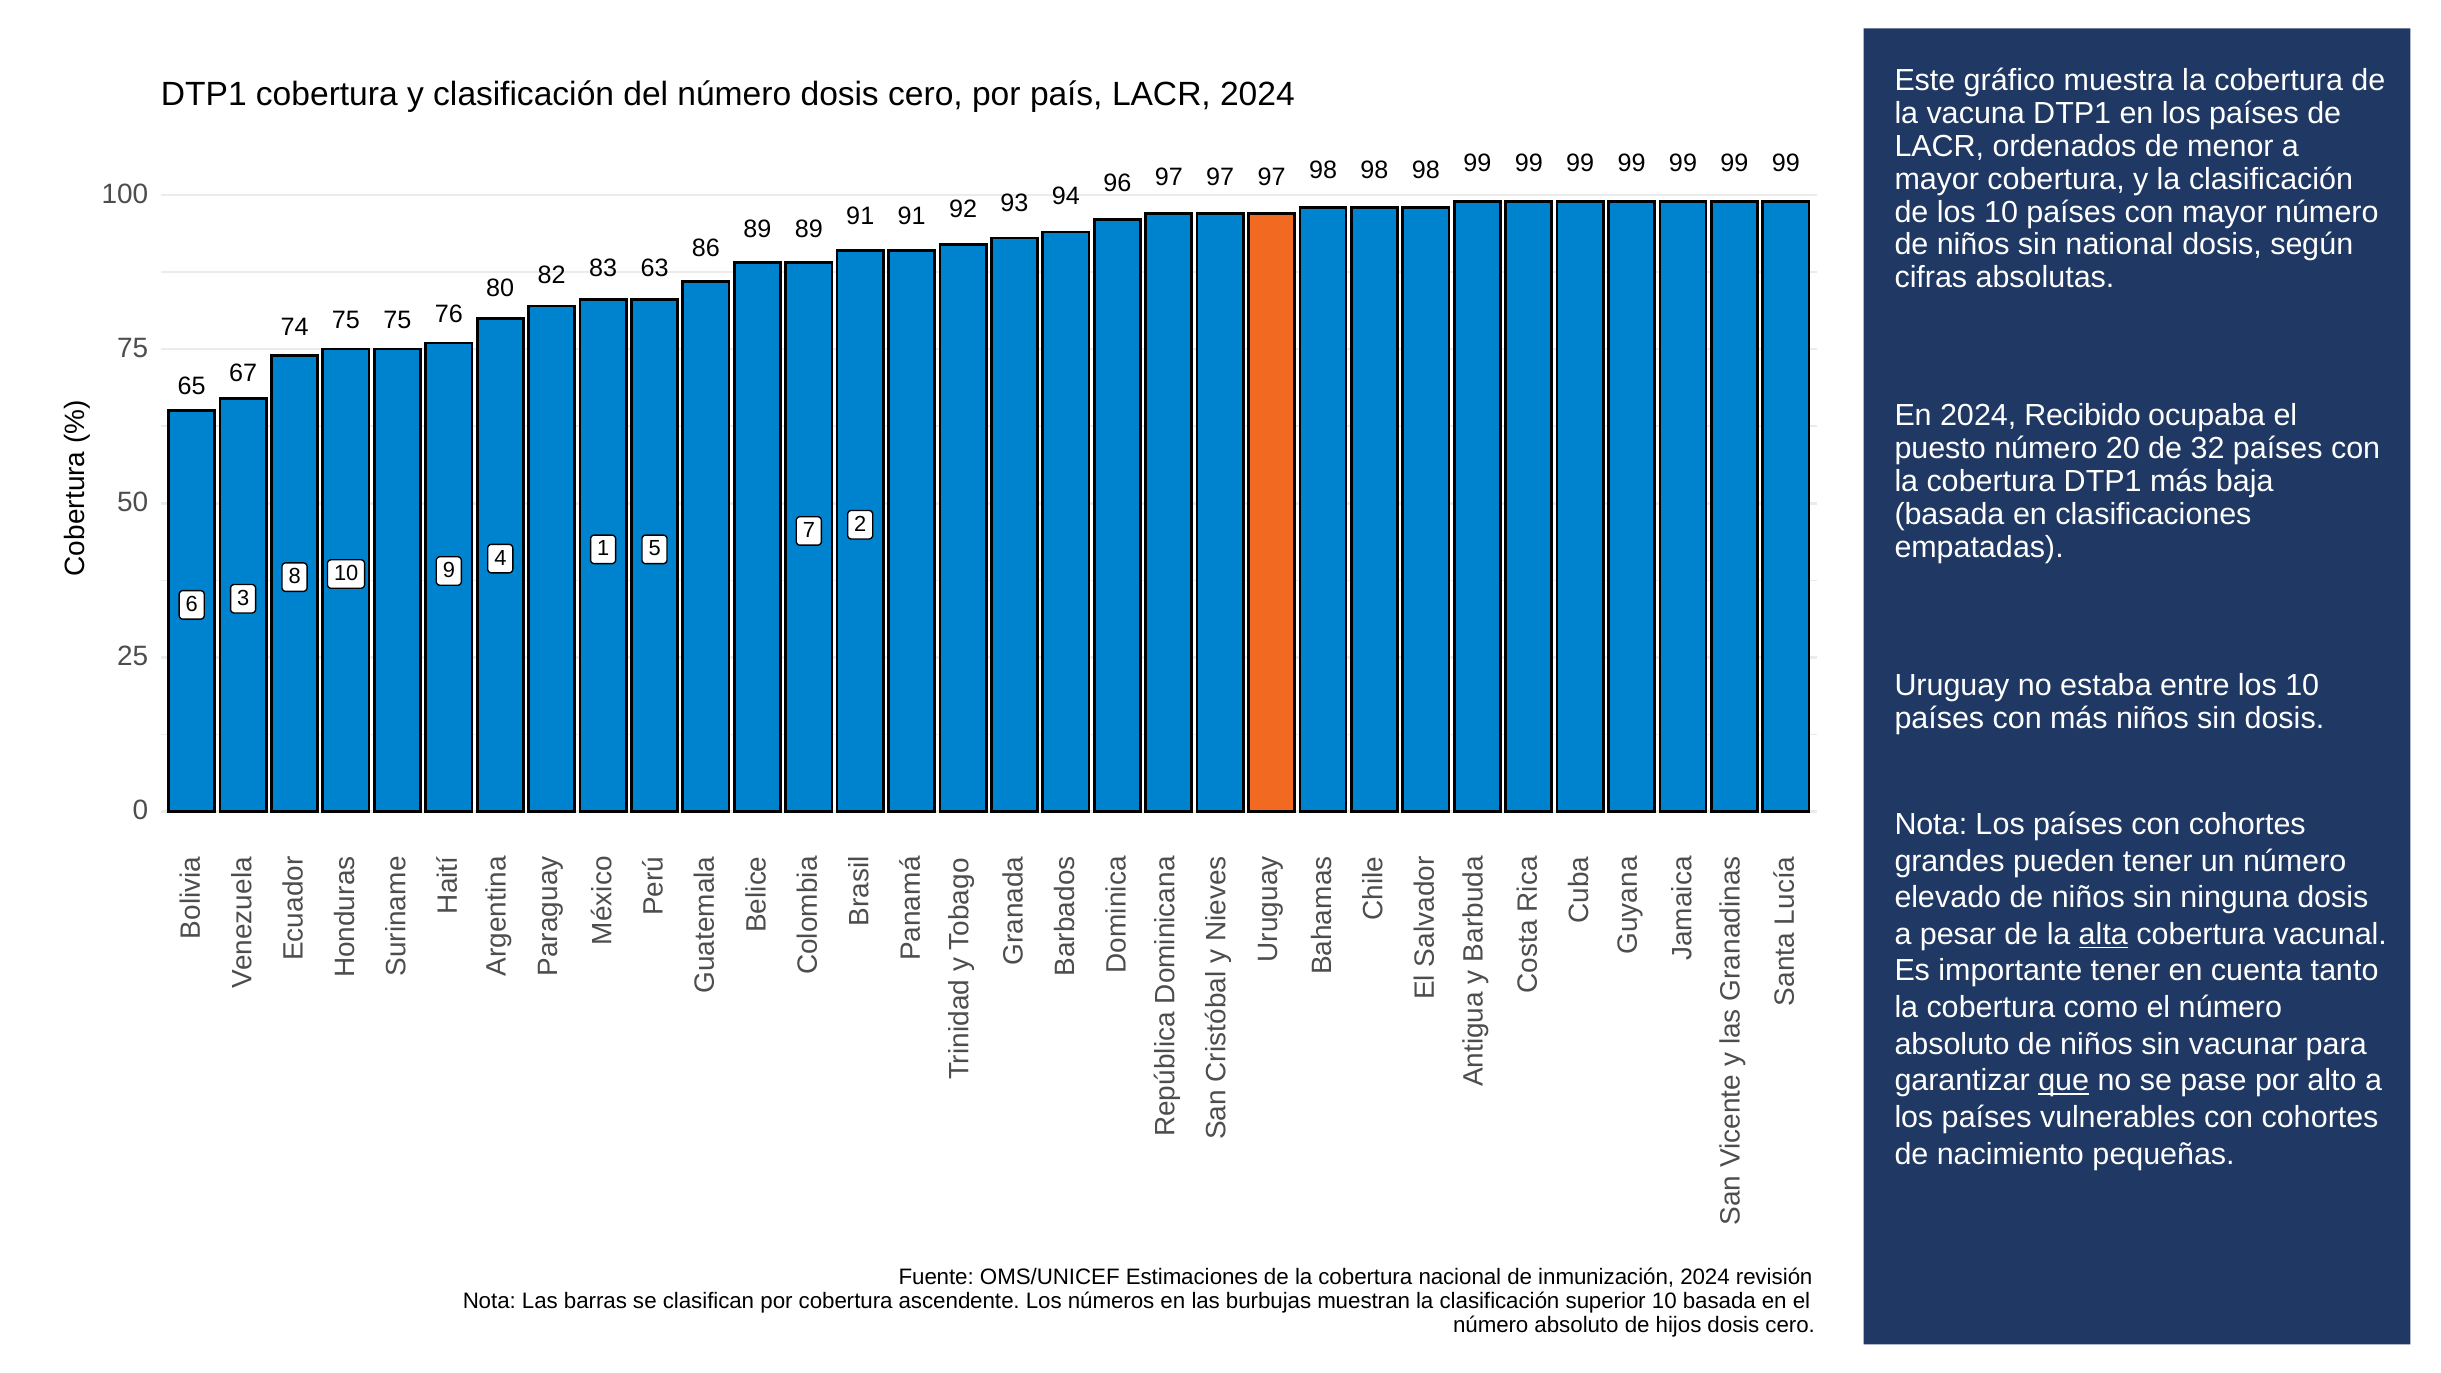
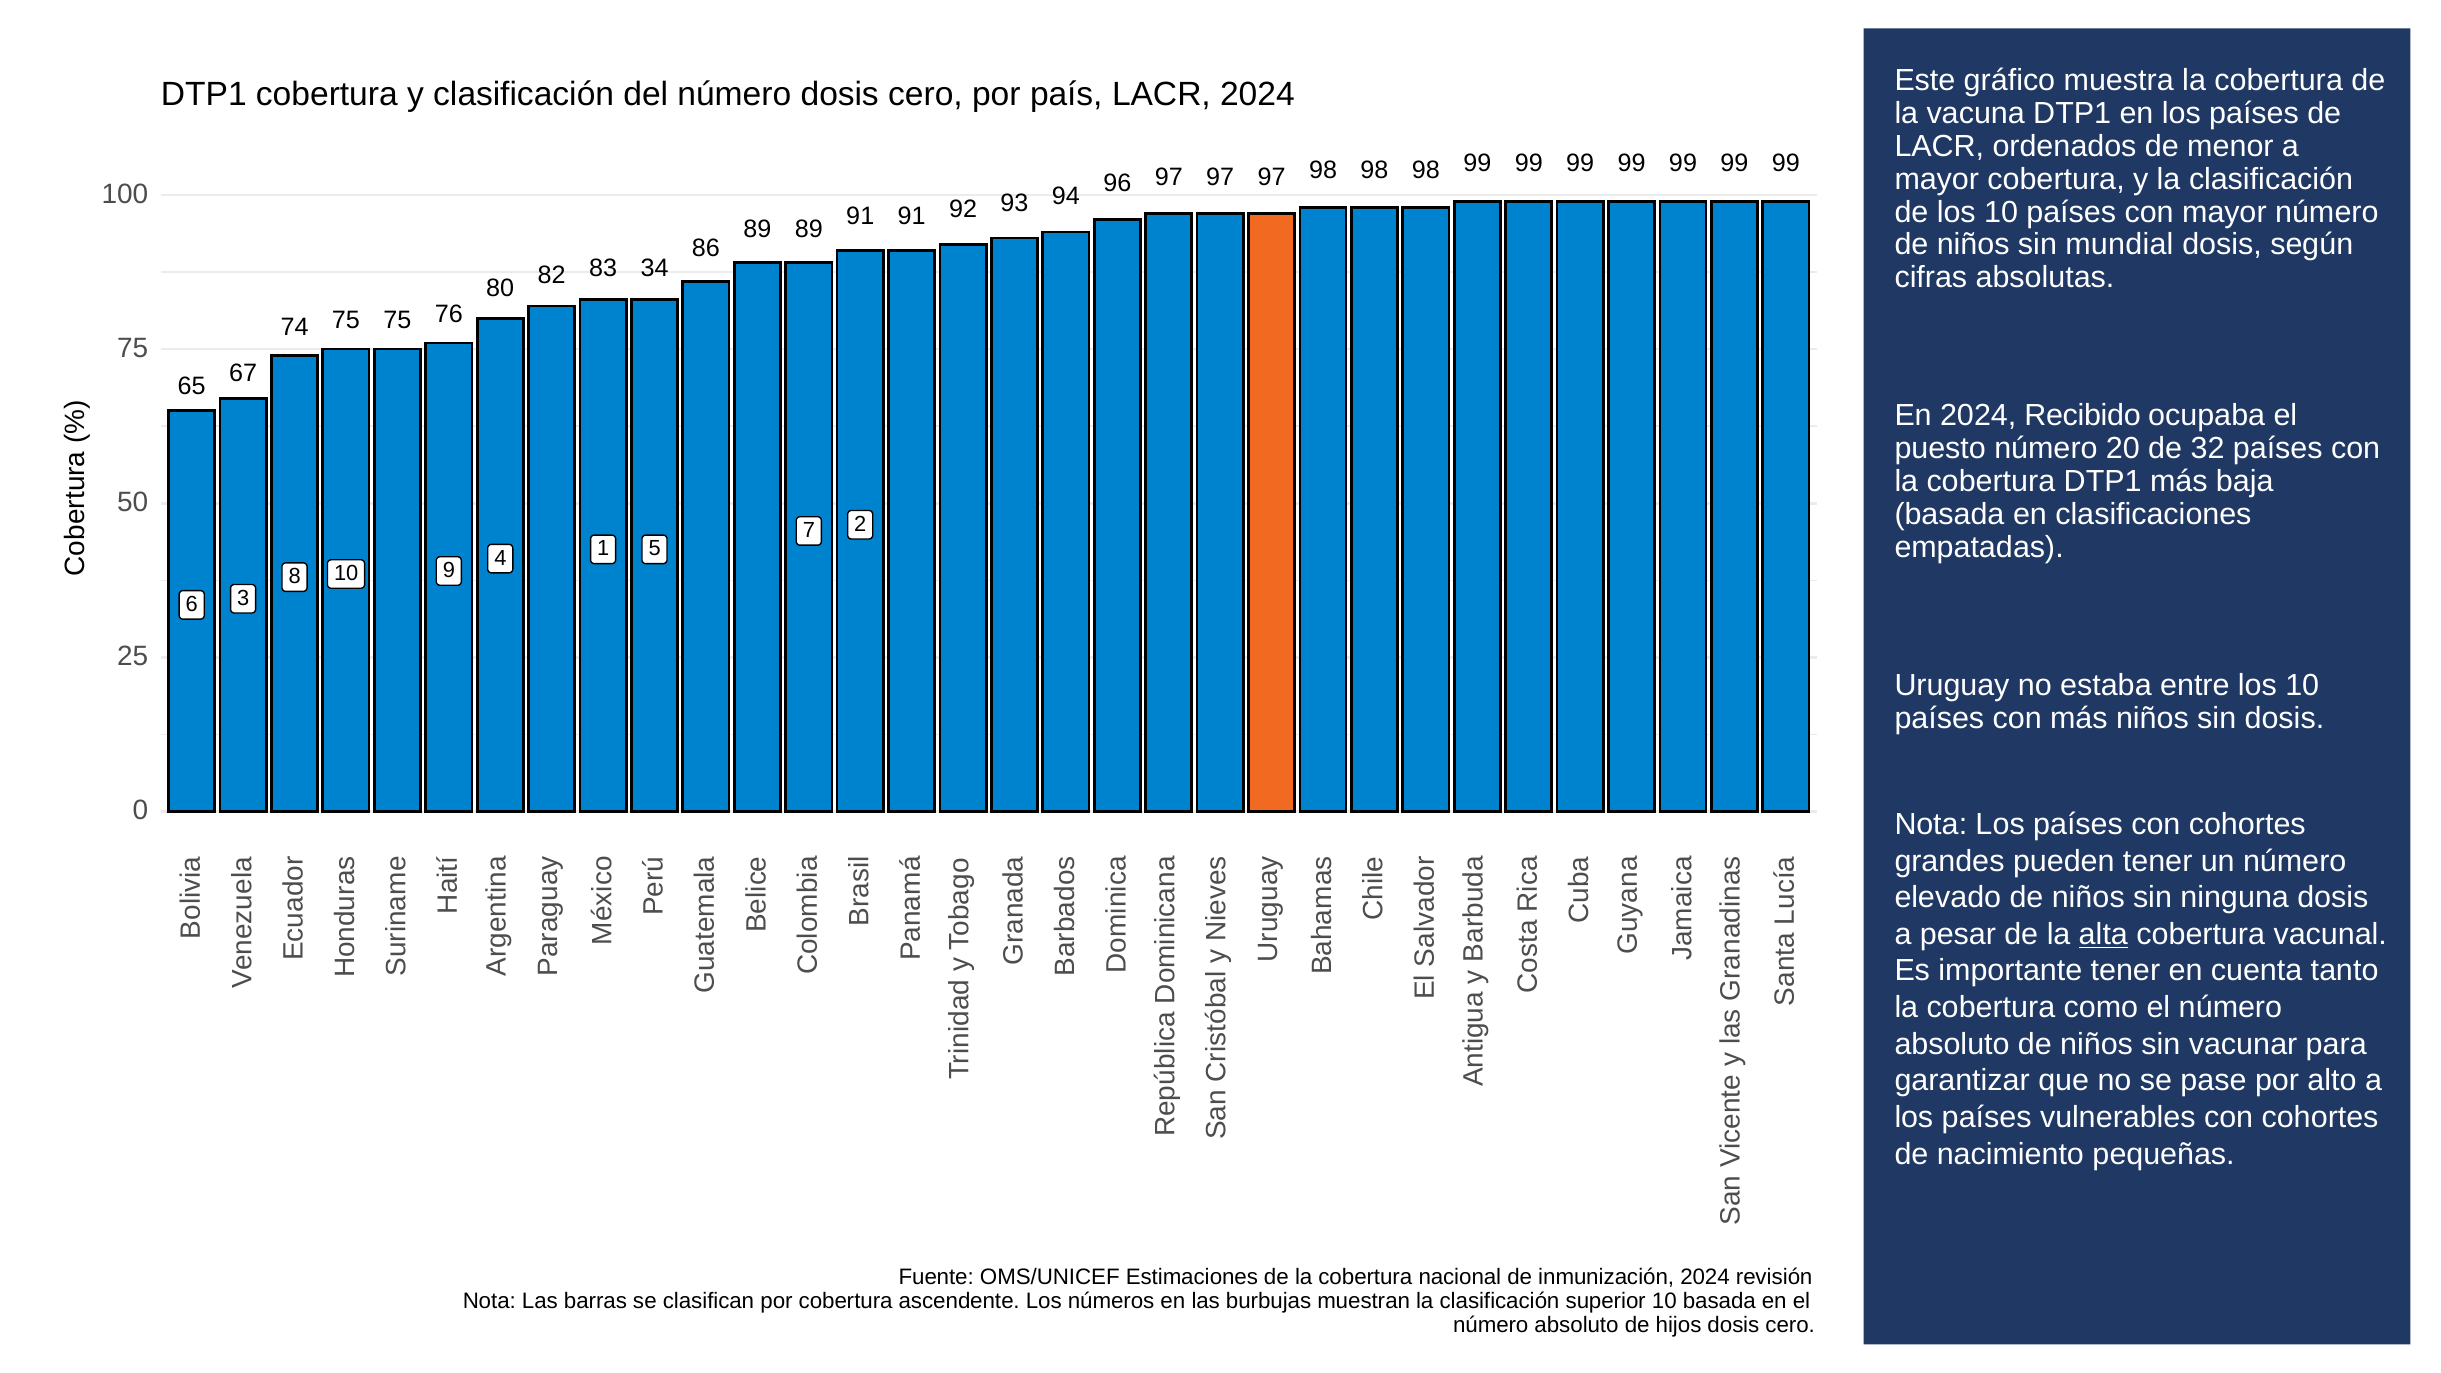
national: national -> mundial (2119, 245)
63: 63 -> 34 (655, 268)
que underline: present -> none (2064, 1081)
